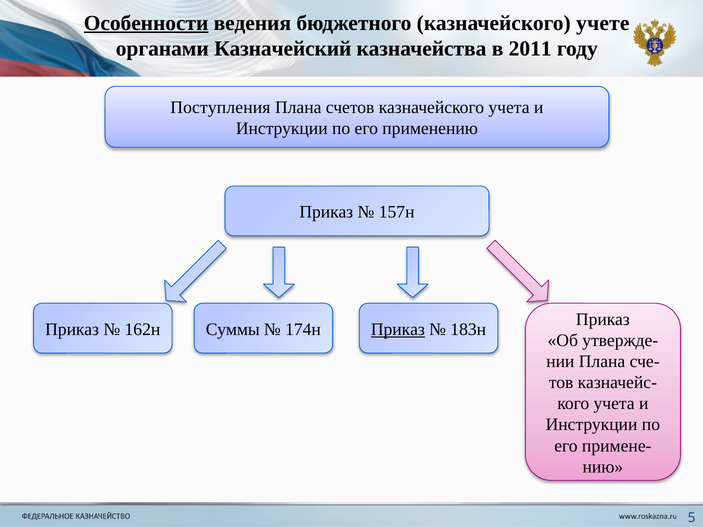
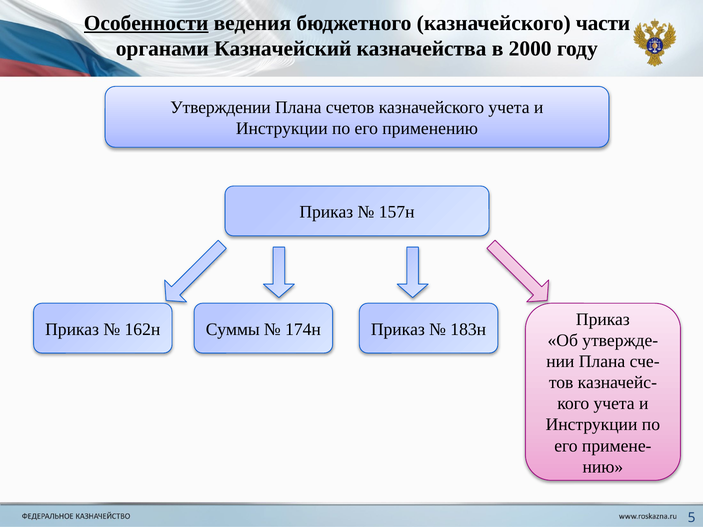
учете: учете -> части (603, 23)
2011: 2011 -> 2000 (530, 49)
Поступления: Поступления -> Утверждении (221, 108)
Приказ underline: present -> none (398, 329)
